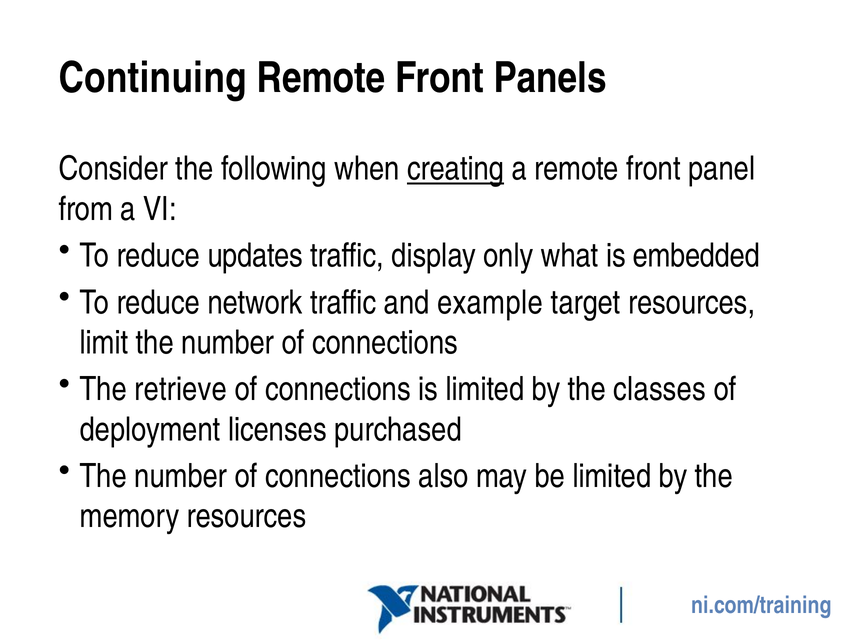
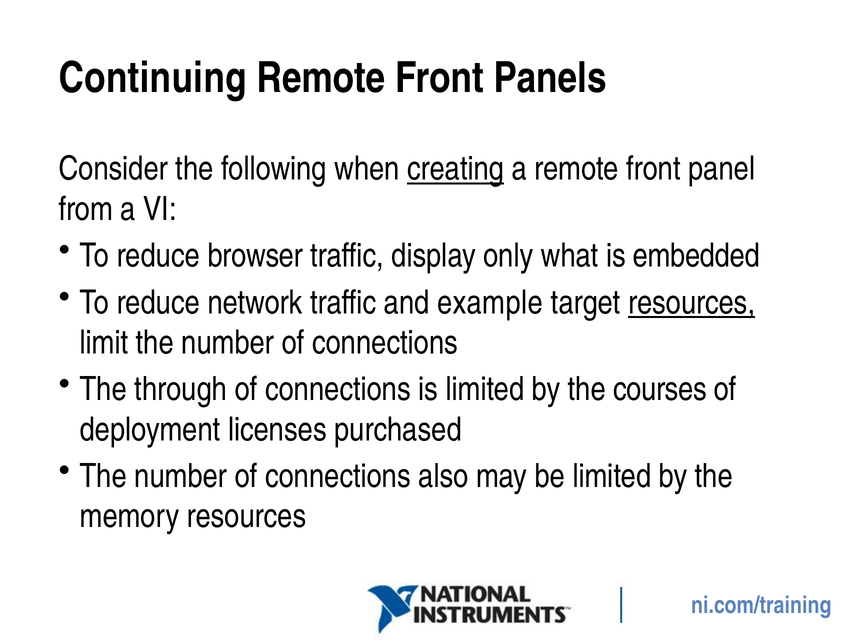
updates: updates -> browser (255, 256)
resources underline: none -> present (692, 302)
retrieve: retrieve -> through (181, 389)
classes: classes -> courses (660, 389)
